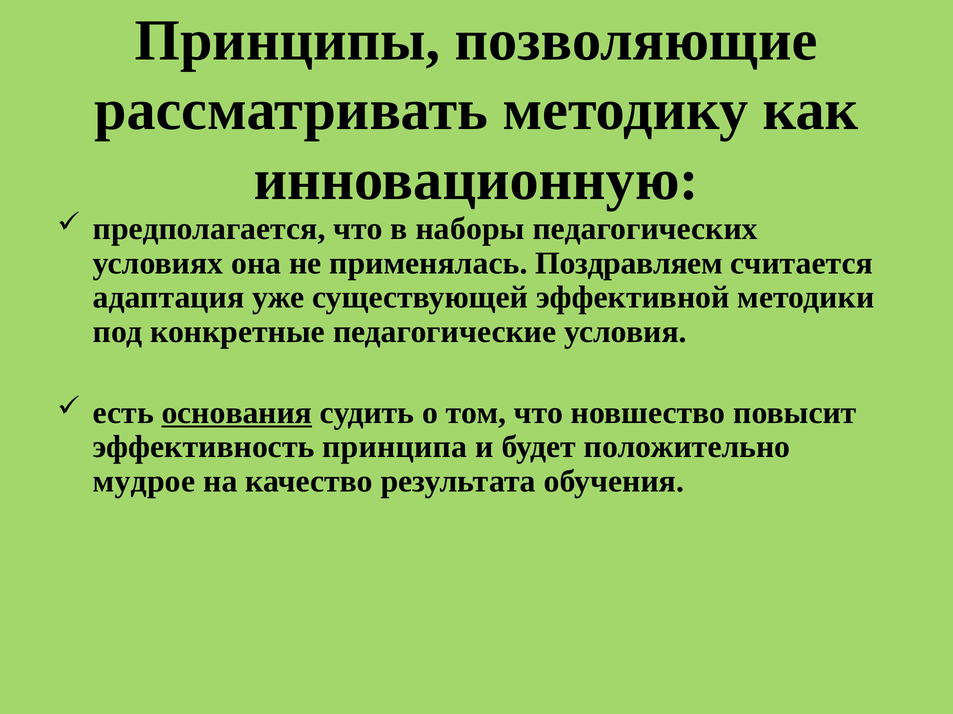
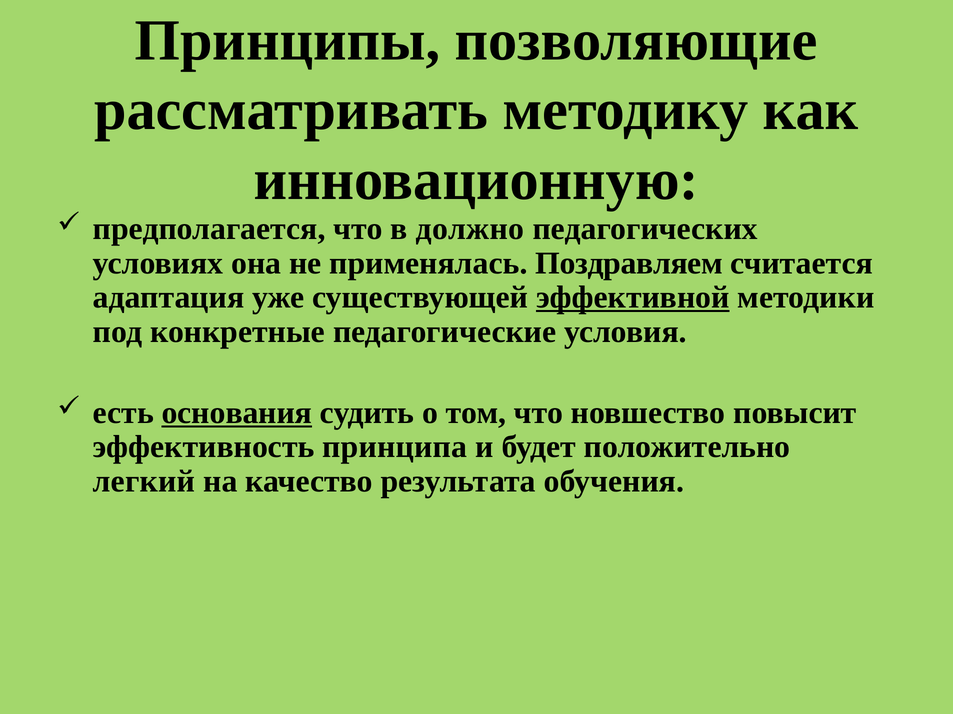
наборы: наборы -> должно (470, 229)
эффективной underline: none -> present (633, 298)
мудрое: мудрое -> легкий (144, 482)
